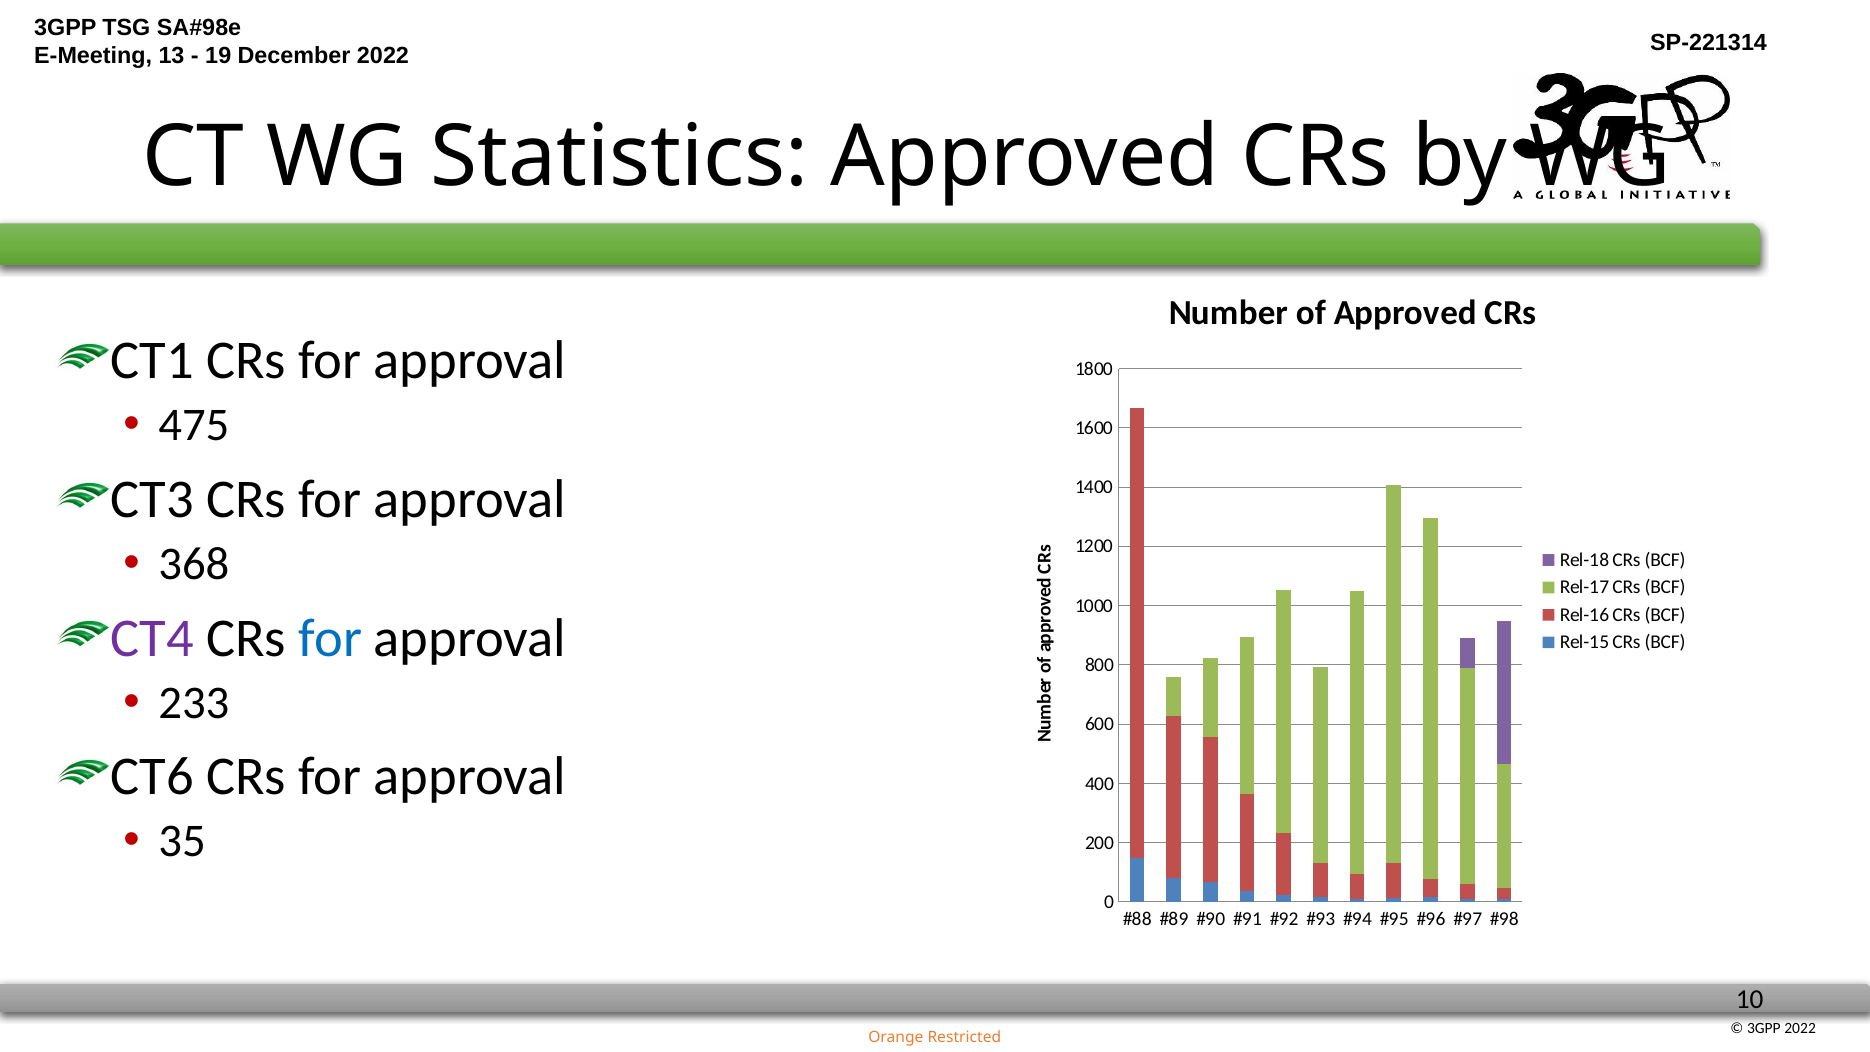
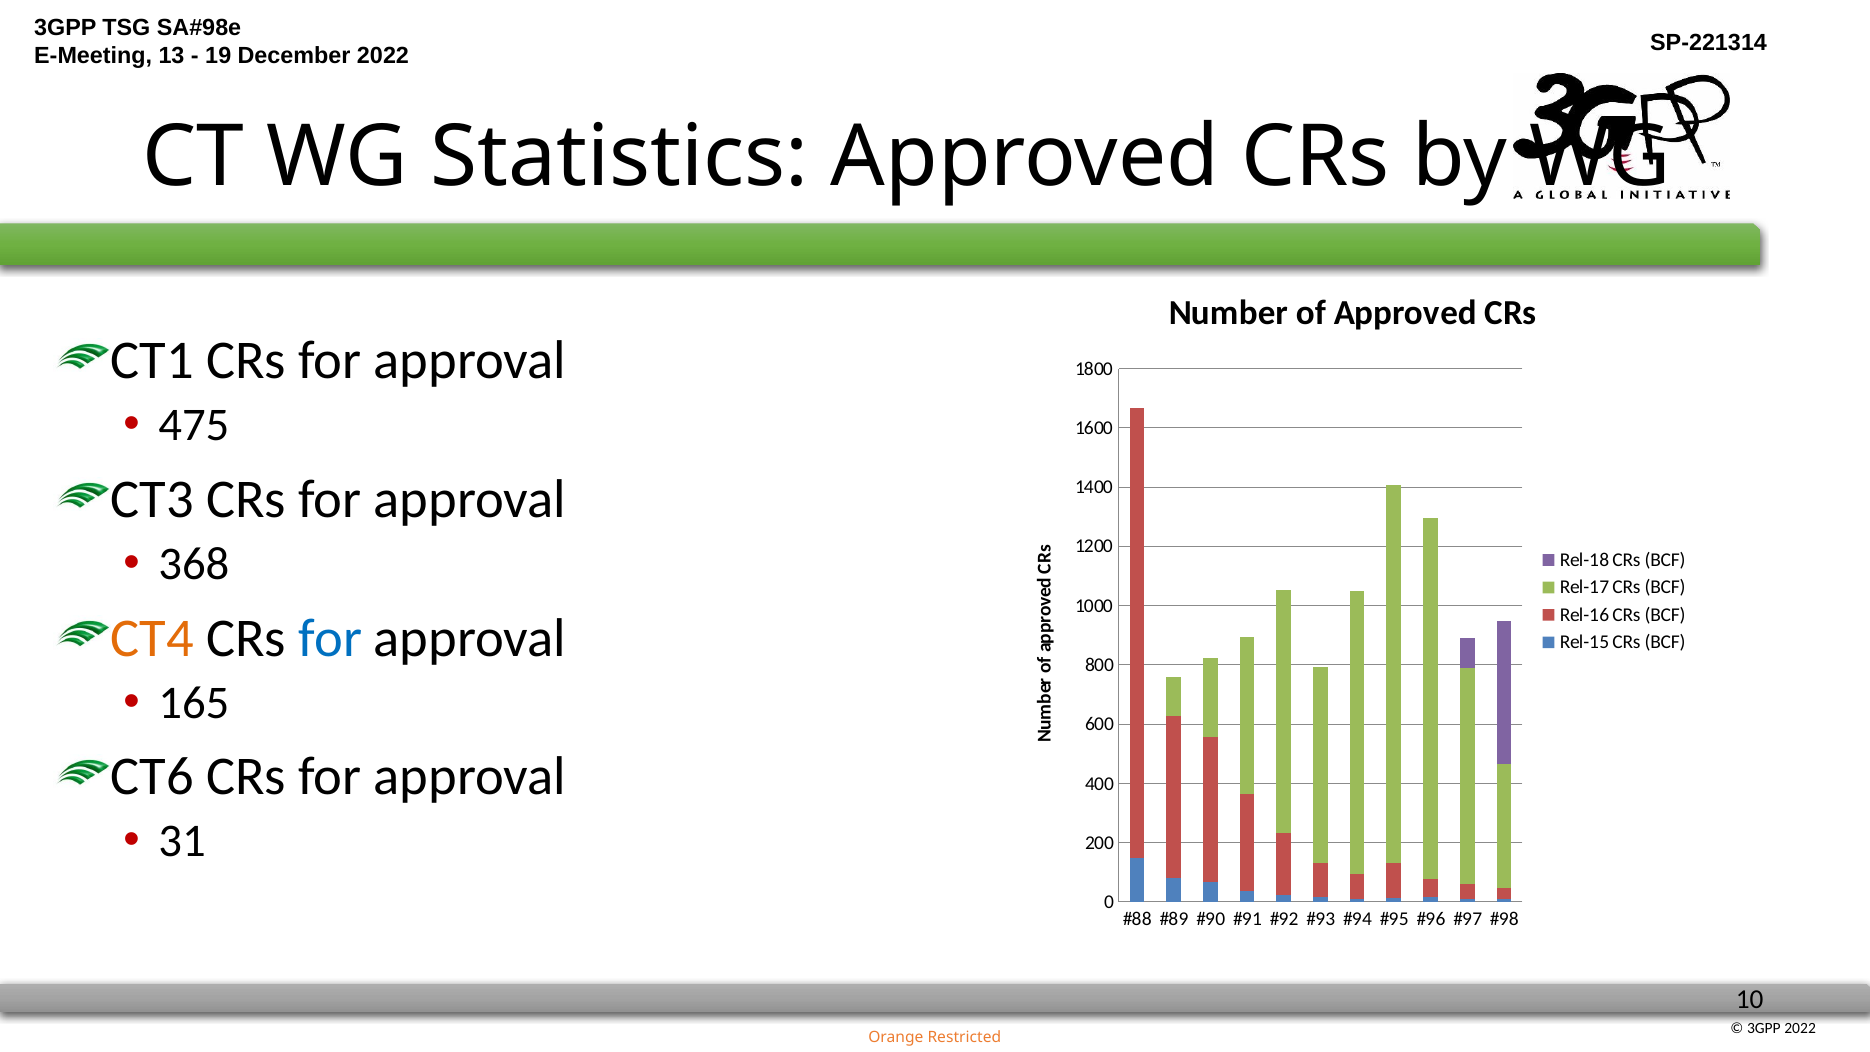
CT4 colour: purple -> orange (152, 638)
233: 233 -> 165 (194, 702)
35: 35 -> 31 (182, 841)
